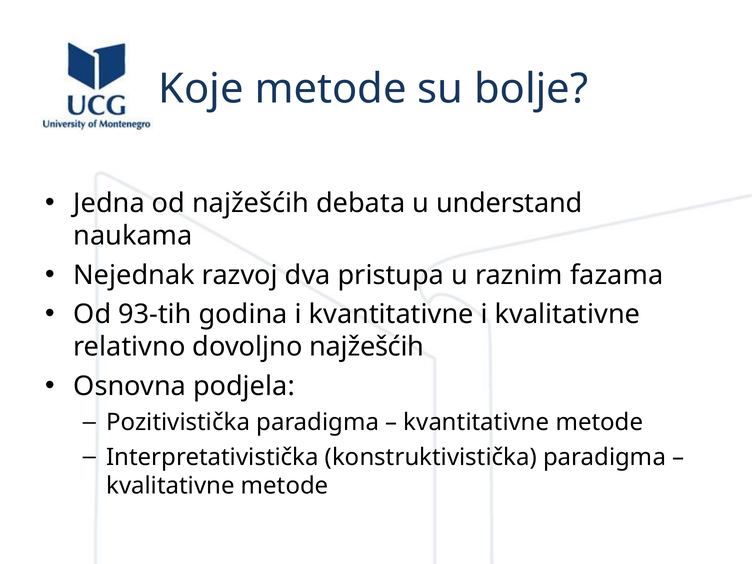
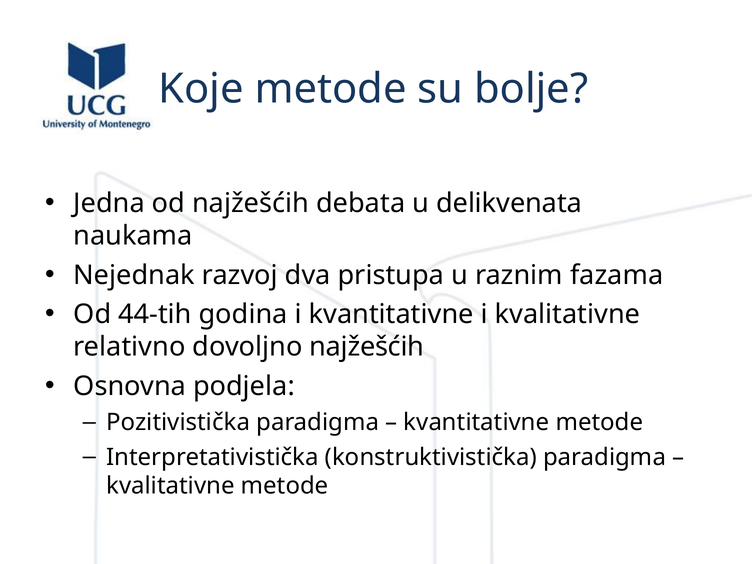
understand: understand -> delikvenata (509, 203)
93-tih: 93-tih -> 44-tih (155, 314)
